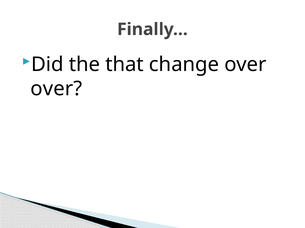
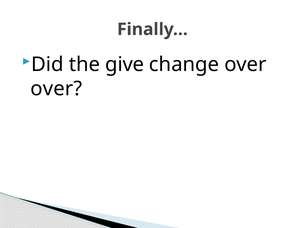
that: that -> give (125, 65)
